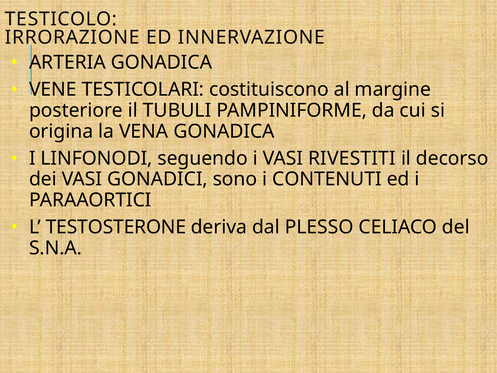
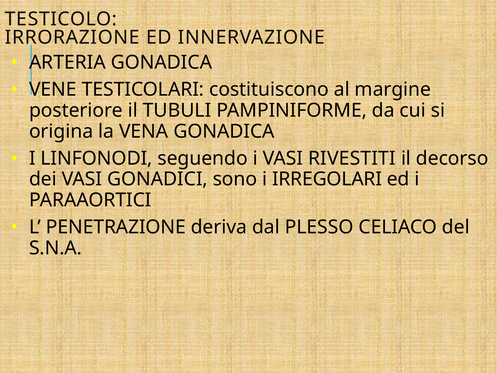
CONTENUTI: CONTENUTI -> IRREGOLARI (327, 179)
TESTOSTERONE: TESTOSTERONE -> PENETRAZIONE (116, 227)
